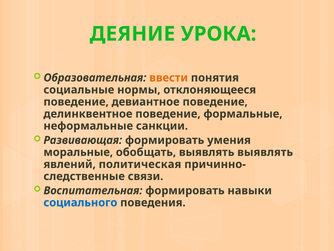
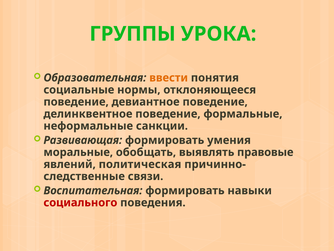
ДЕЯНИЕ: ДЕЯНИЕ -> ГРУППЫ (133, 34)
выявлять выявлять: выявлять -> правовые (265, 152)
социального colour: blue -> red (80, 202)
